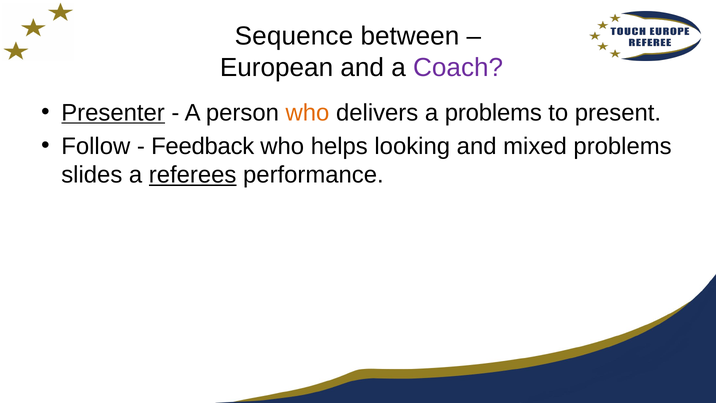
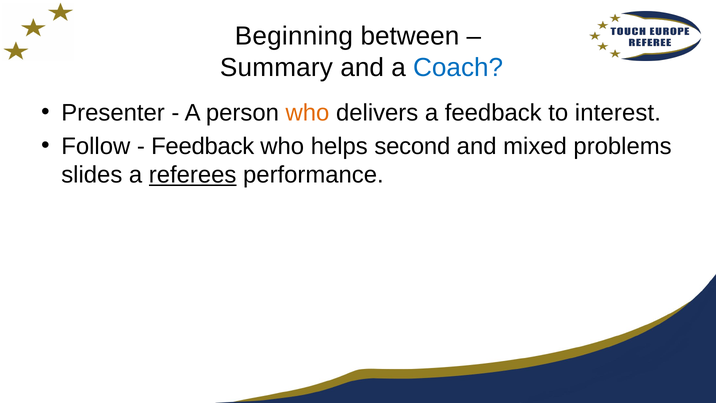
Sequence: Sequence -> Beginning (294, 36)
European: European -> Summary (276, 68)
Coach colour: purple -> blue (458, 68)
Presenter underline: present -> none (113, 113)
a problems: problems -> feedback (493, 113)
present: present -> interest (618, 113)
looking: looking -> second (412, 146)
